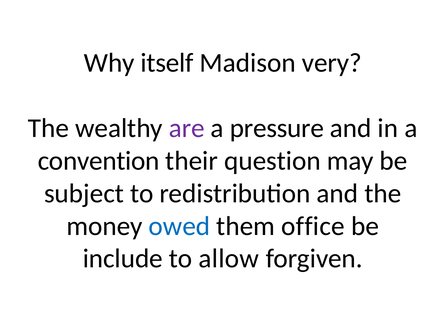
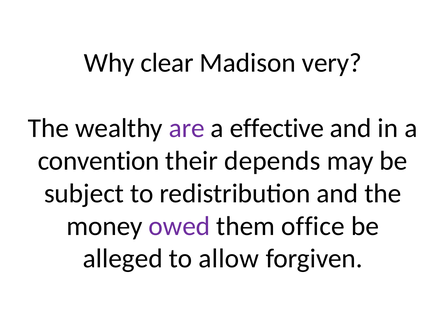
itself: itself -> clear (167, 63)
pressure: pressure -> effective (277, 128)
question: question -> depends (272, 161)
owed colour: blue -> purple (179, 226)
include: include -> alleged (123, 259)
